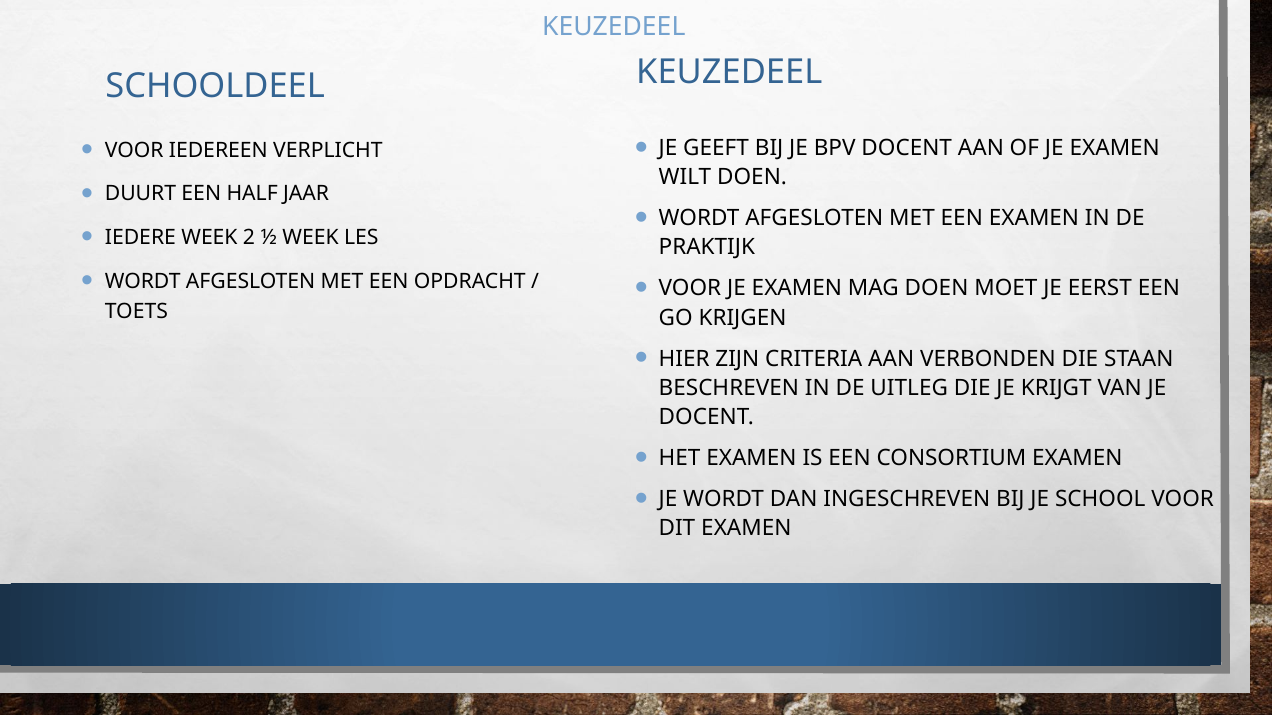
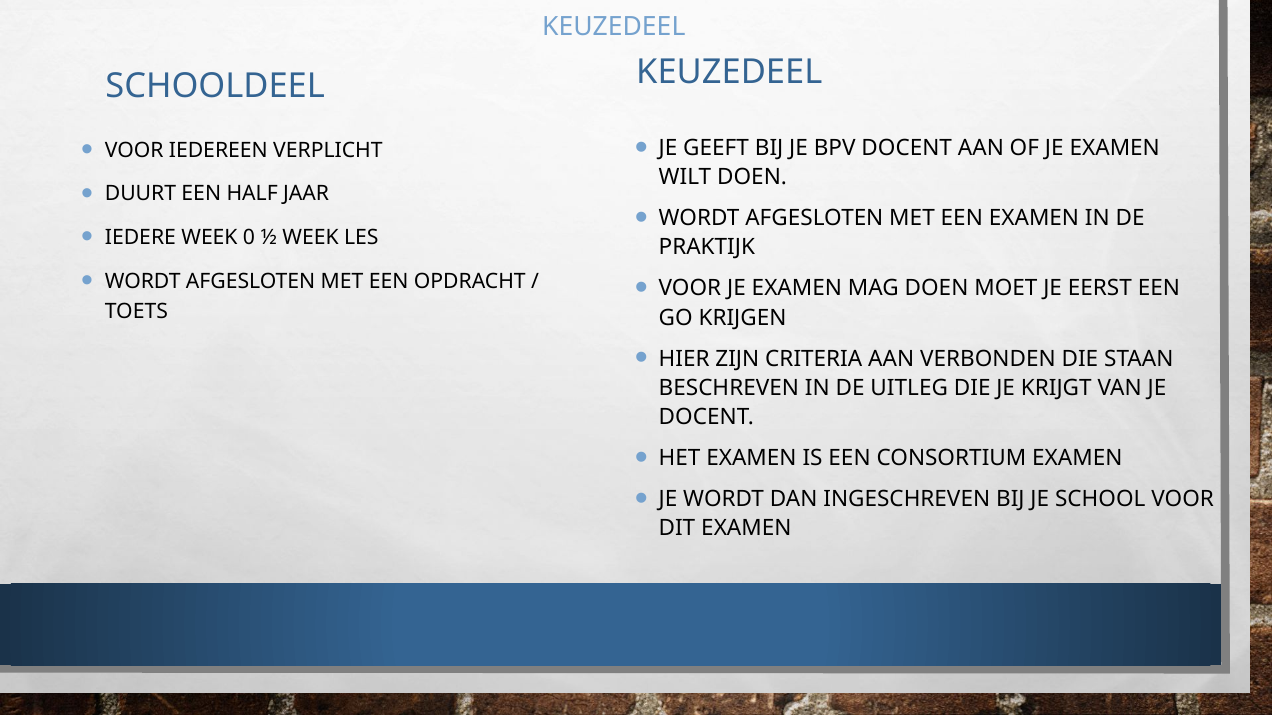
2: 2 -> 0 (249, 238)
